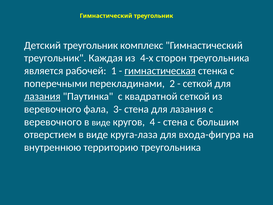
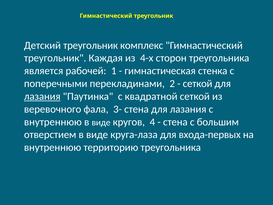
гимнастическая underline: present -> none (160, 71)
веревочного: веревочного -> внутреннюю (53, 122)
входа-фигура: входа-фигура -> входа-первых (210, 135)
